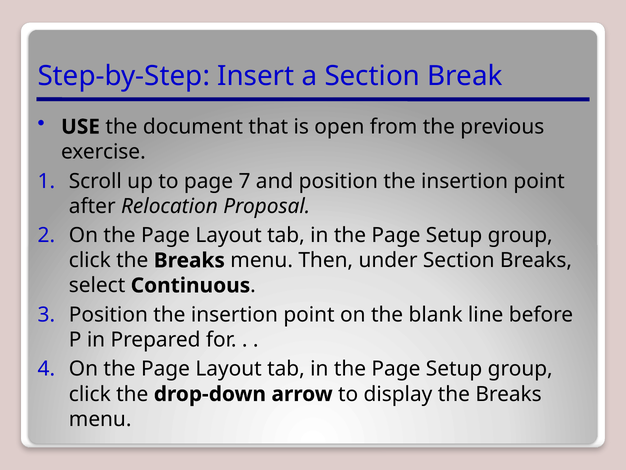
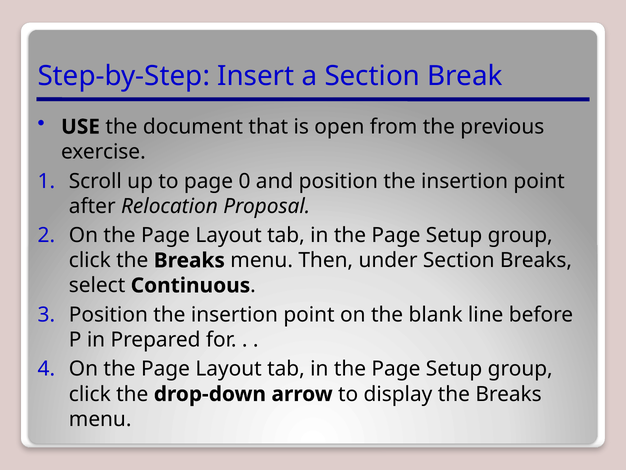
7: 7 -> 0 (245, 181)
